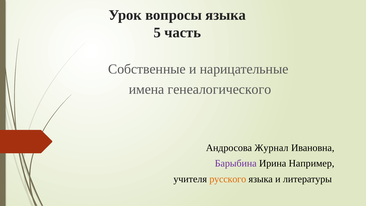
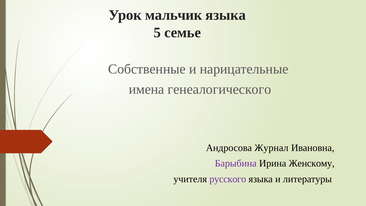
вопросы: вопросы -> мальчик (174, 15)
часть: часть -> семье (183, 33)
Например: Например -> Женскому (312, 163)
русского colour: orange -> purple (228, 179)
